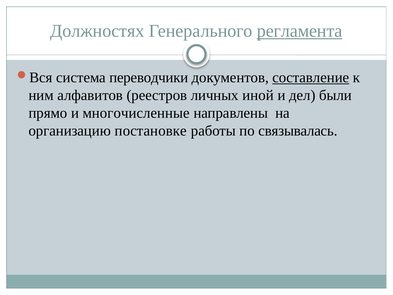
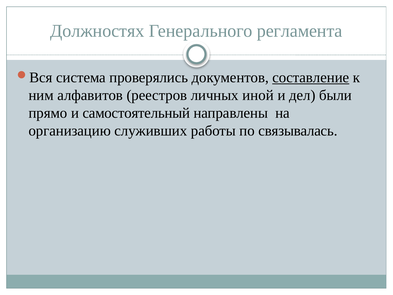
регламента underline: present -> none (300, 31)
переводчики: переводчики -> проверялись (149, 77)
многочисленные: многочисленные -> самостоятельный (136, 113)
постановке: постановке -> служивших (151, 131)
